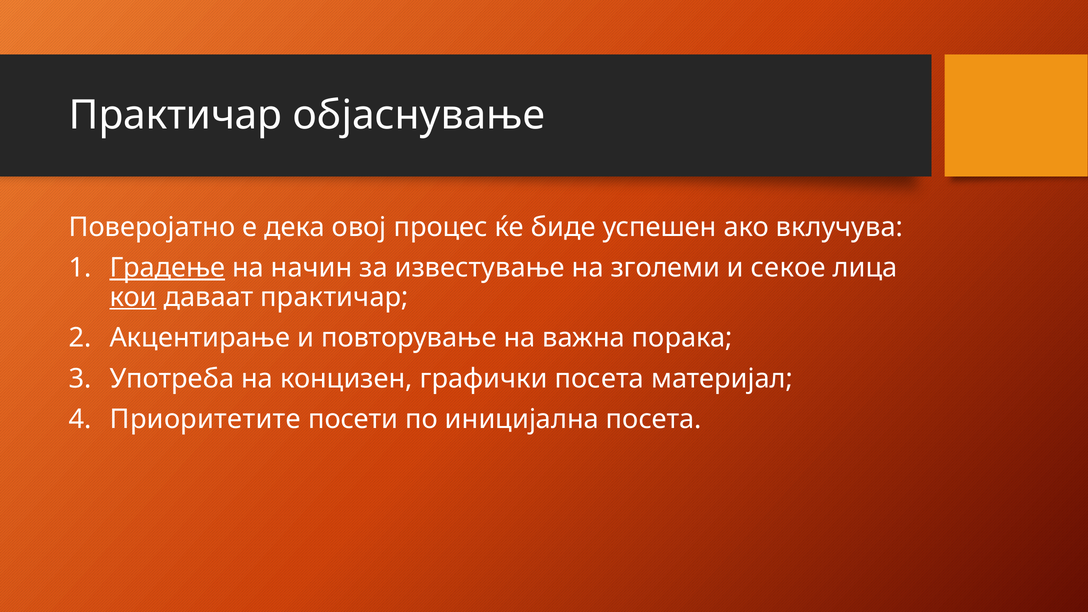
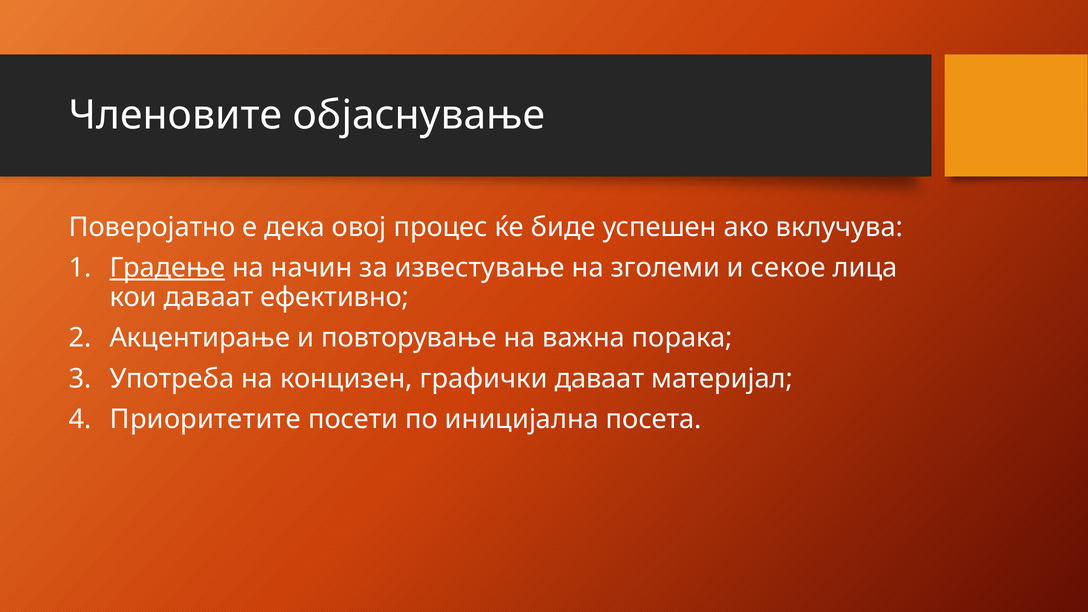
Практичар: Практичар -> Членовите (175, 115)
кои underline: present -> none (133, 297)
даваат практичар: практичар -> ефективно (335, 297)
графички посета: посета -> даваат (599, 379)
